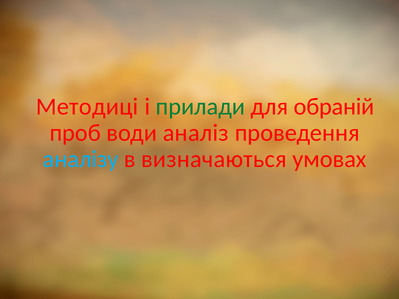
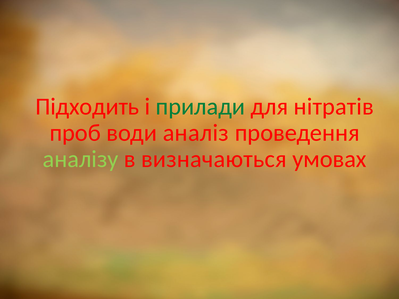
Методиці: Методиці -> Підходить (87, 107)
обраній: обраній -> нітратів (334, 107)
аналізу colour: light blue -> light green (81, 159)
